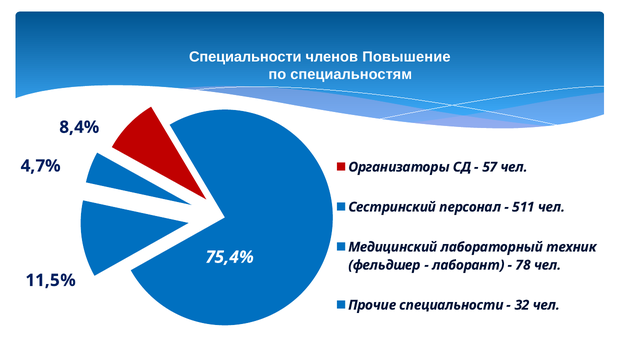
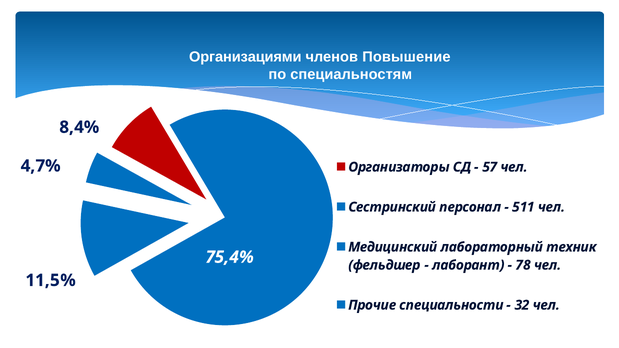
Специальности: Специальности -> Организациями (245, 57)
